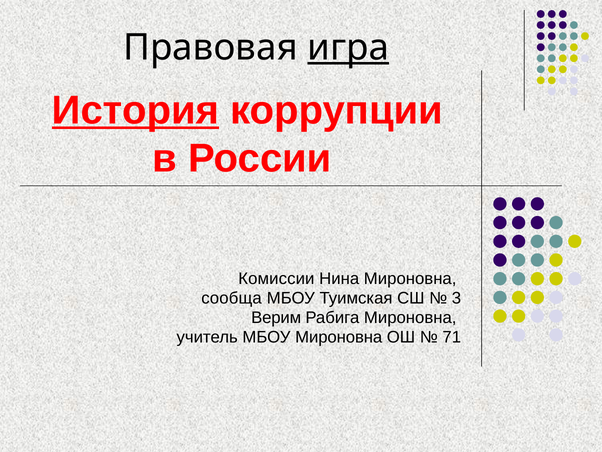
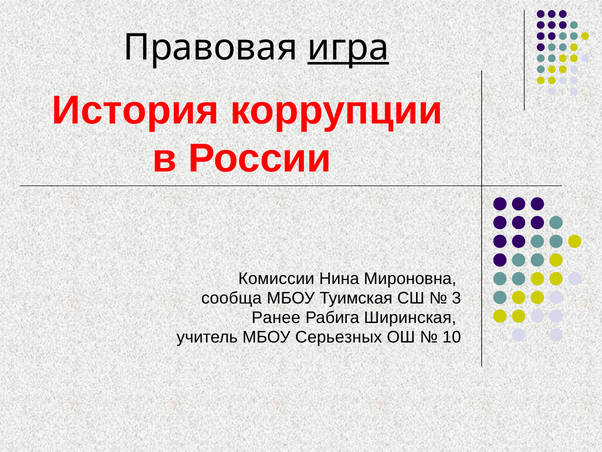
История underline: present -> none (135, 110)
Верим: Верим -> Ранее (276, 317)
Рабига Мироновна: Мироновна -> Ширинская (410, 317)
МБОУ Мироновна: Мироновна -> Серьезных (339, 337)
71: 71 -> 10 (452, 337)
